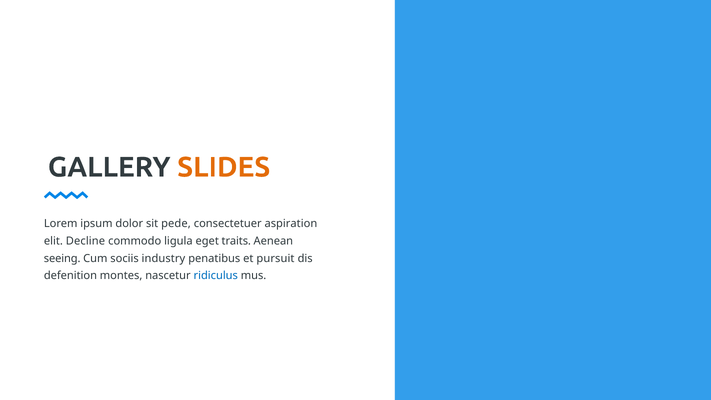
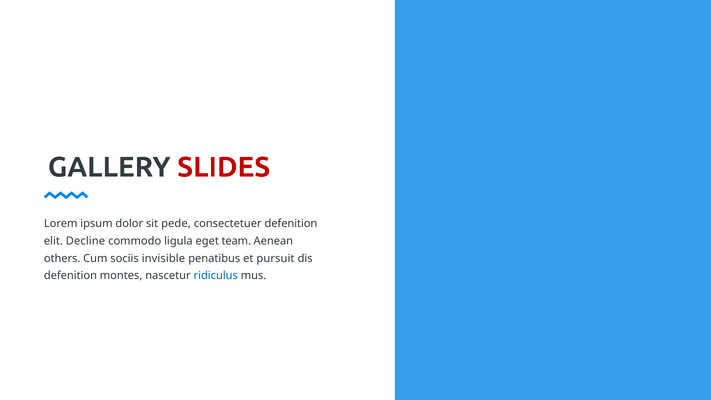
SLIDES colour: orange -> red (224, 167)
consectetuer aspiration: aspiration -> defenition (291, 224)
traits: traits -> team (236, 241)
seeing: seeing -> others (62, 258)
industry: industry -> invisible (163, 258)
